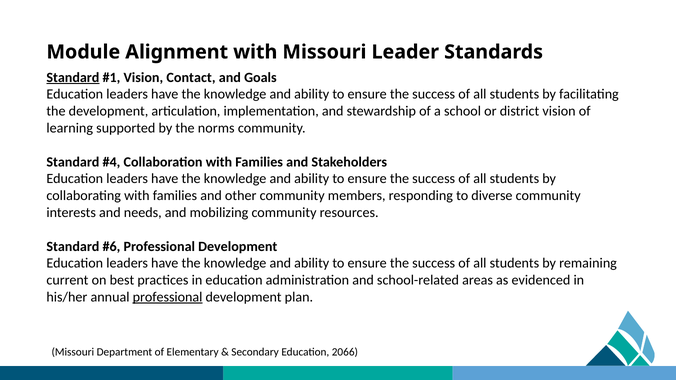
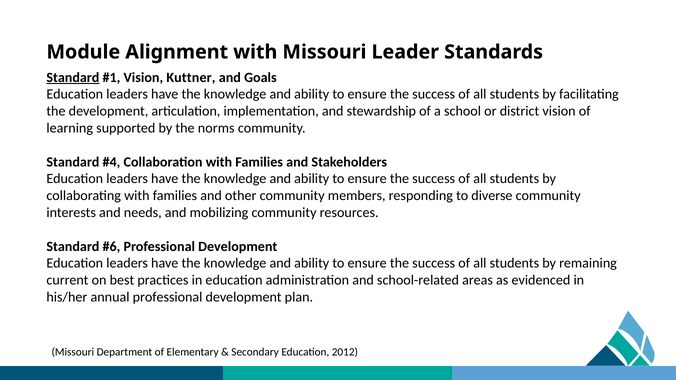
Contact: Contact -> Kuttner (191, 77)
professional underline: present -> none (168, 297)
2066: 2066 -> 2012 (345, 352)
